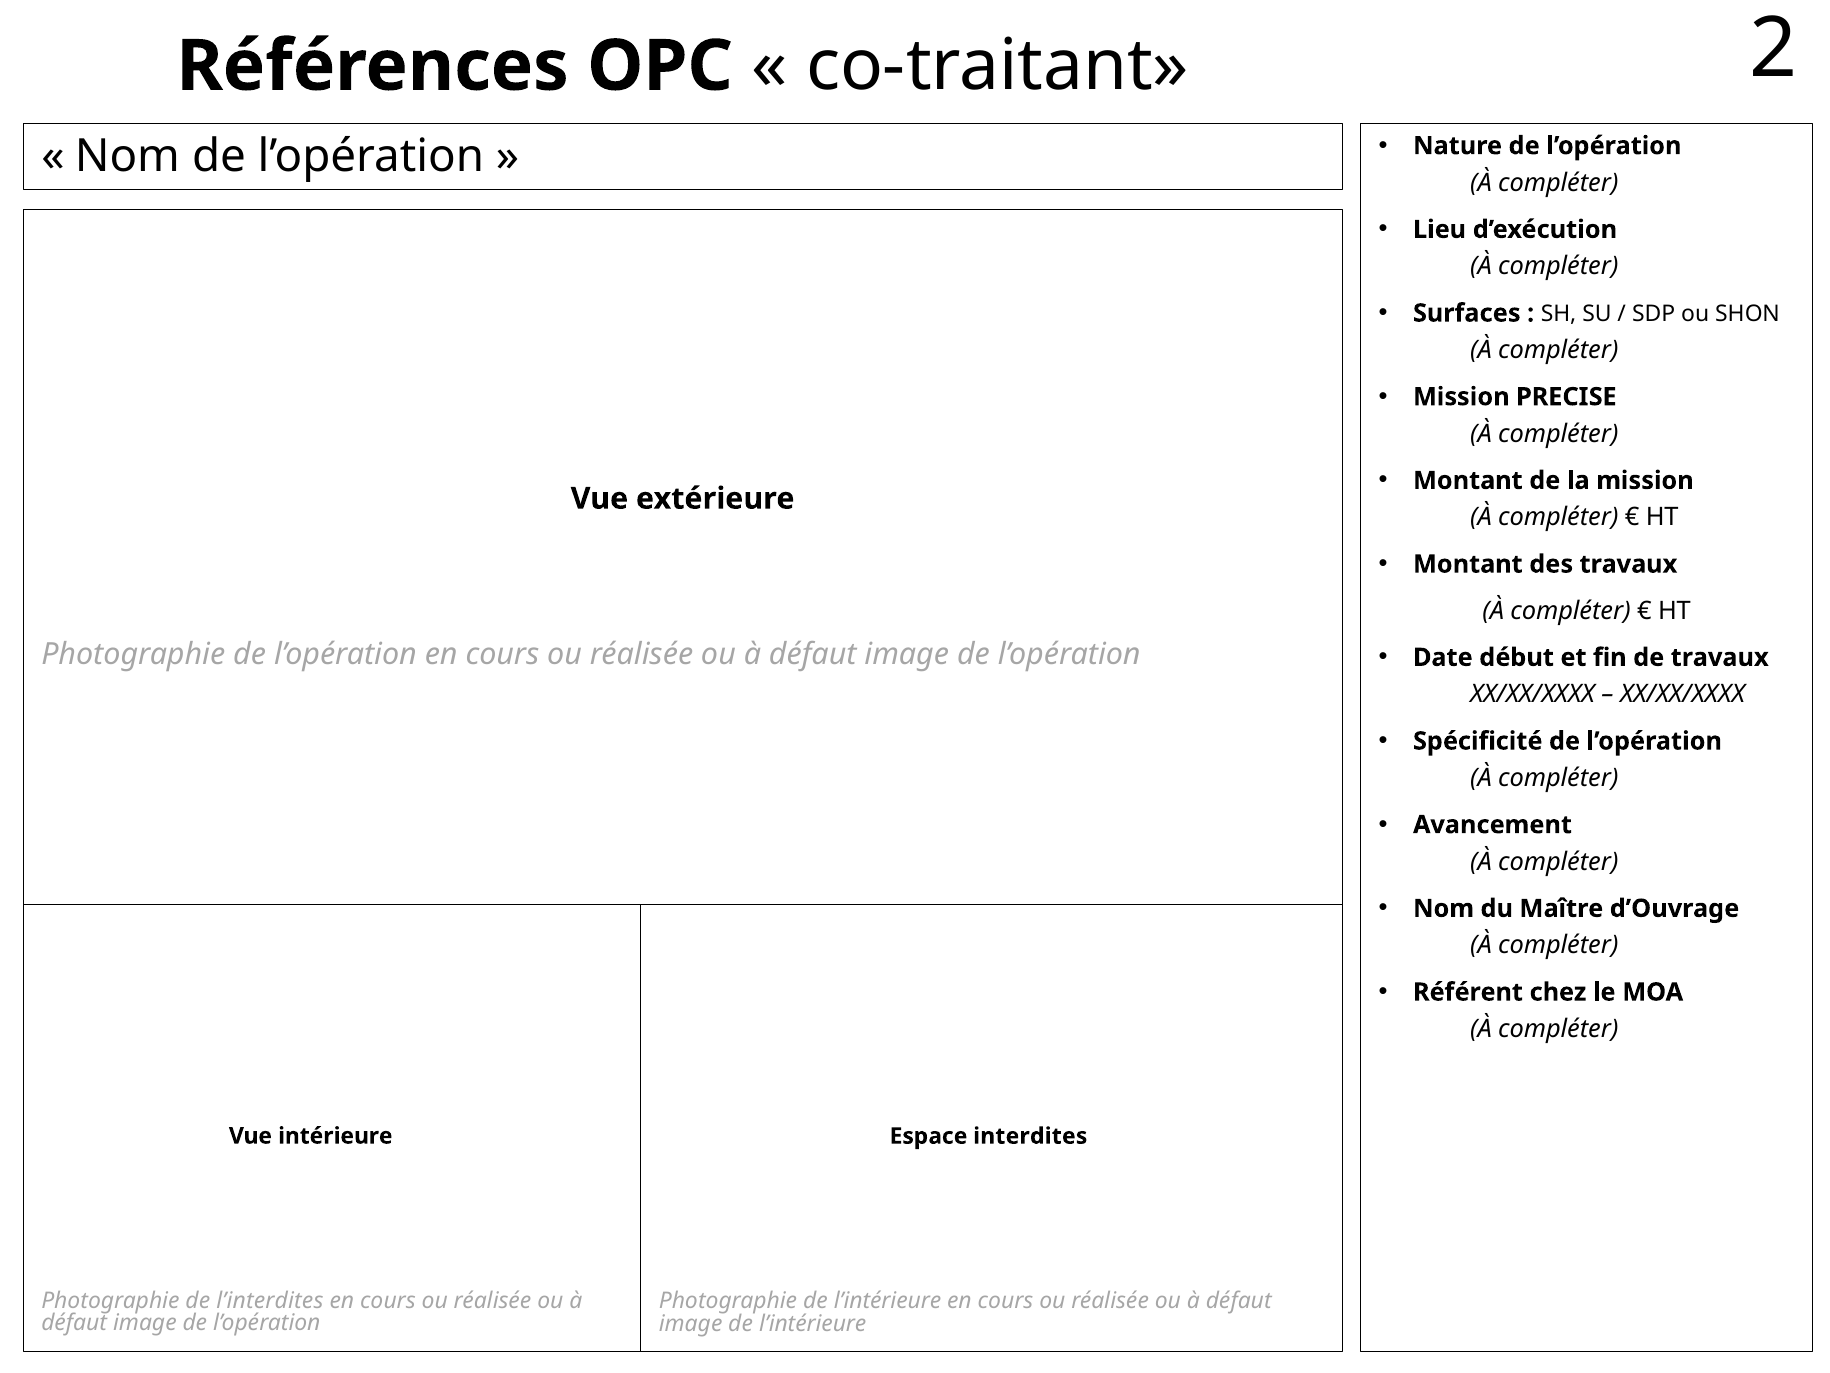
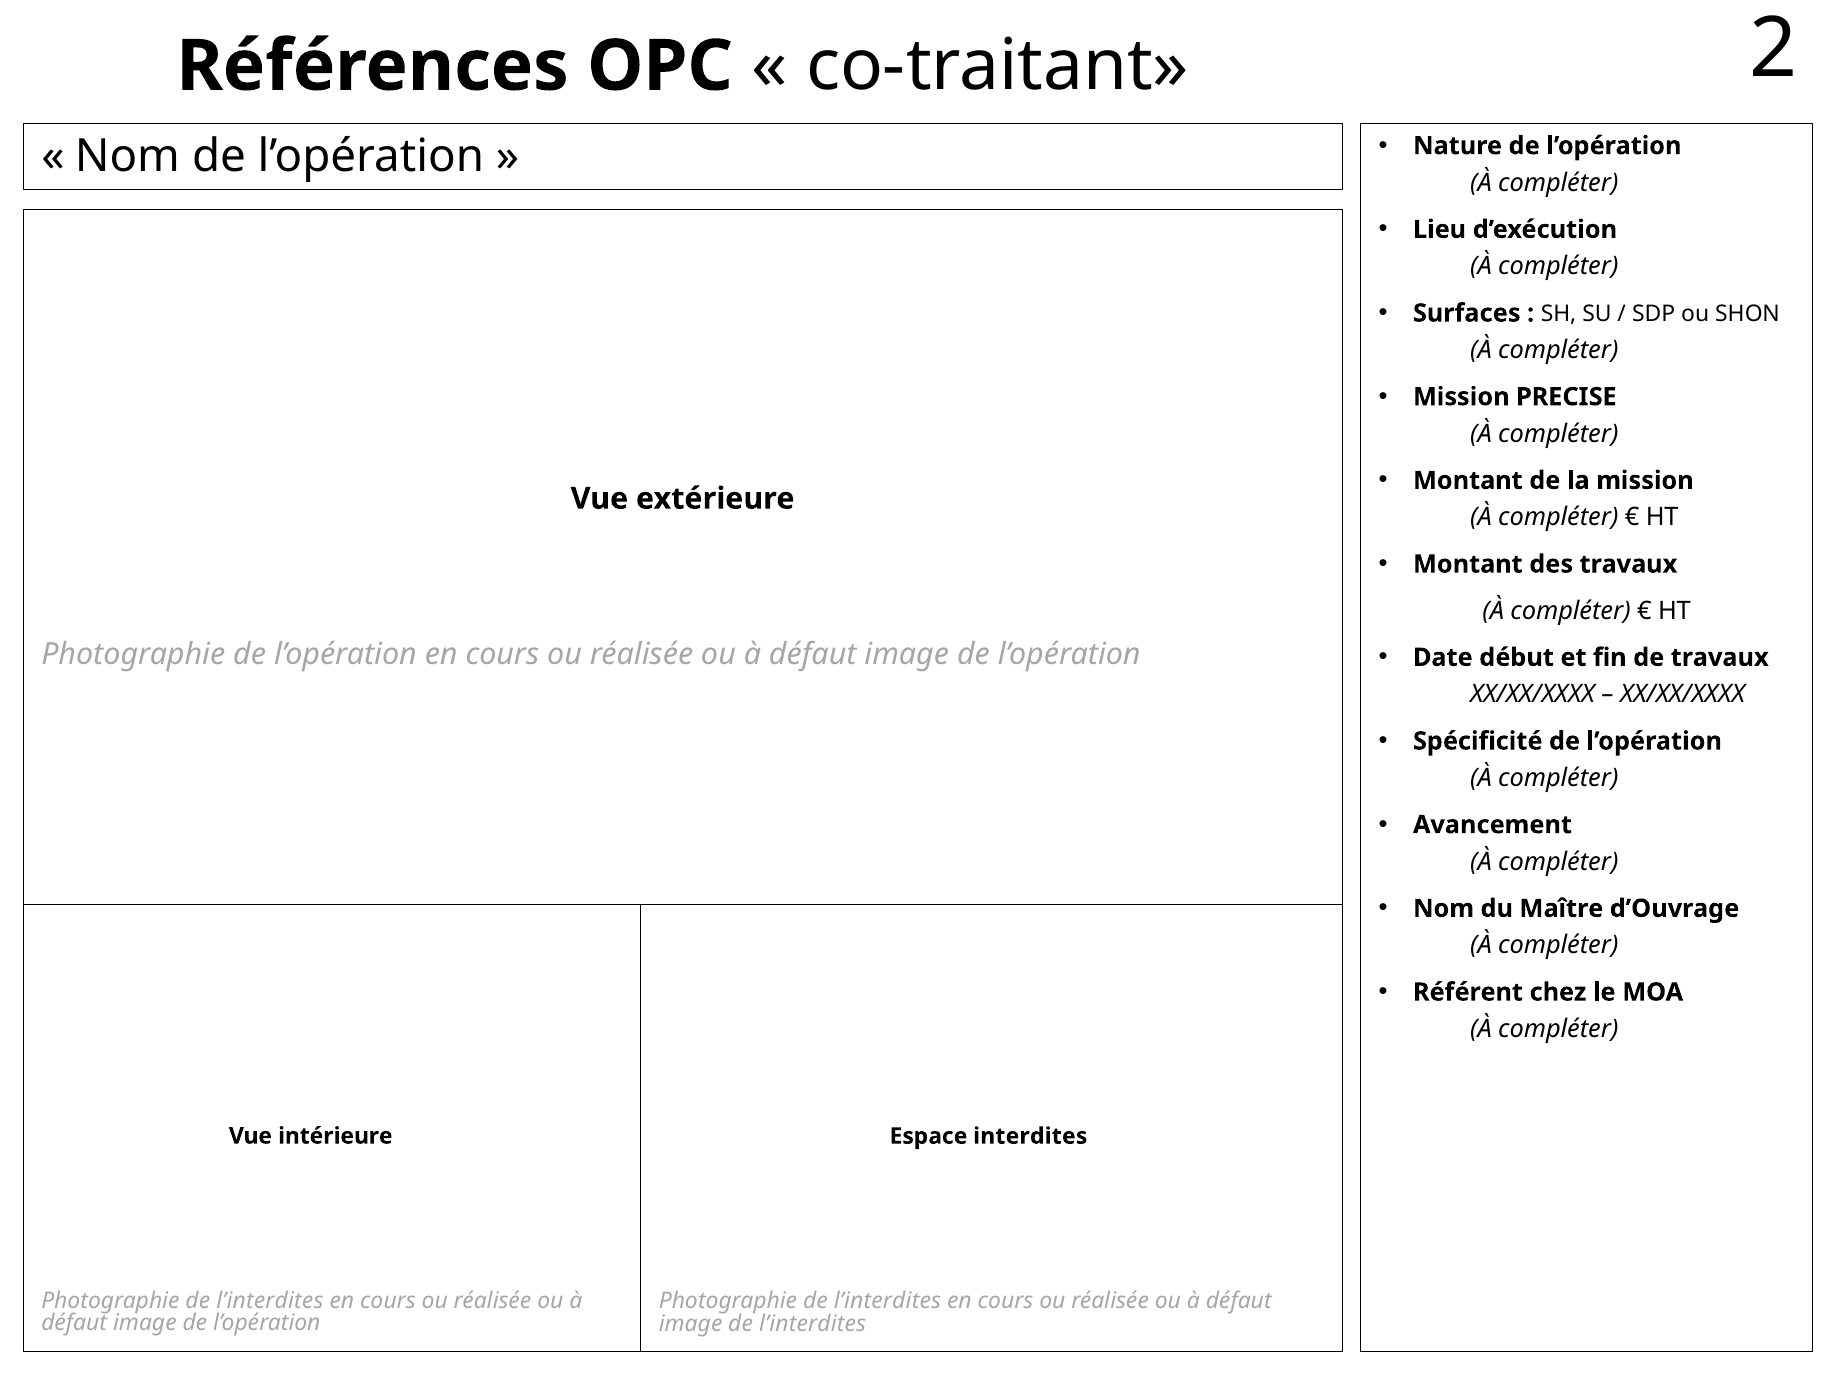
l’intérieure: l’intérieure -> l’interdites (887, 1301)
image de l’intérieure: l’intérieure -> l’interdites (813, 1323)
